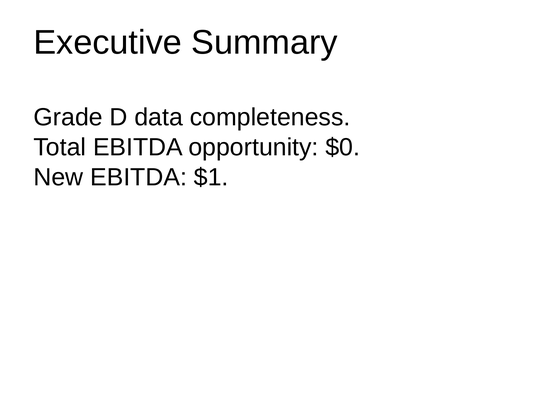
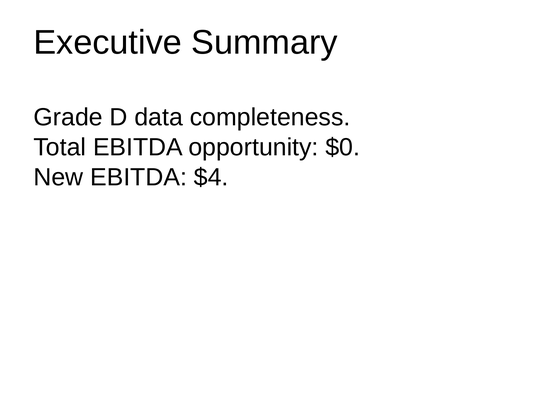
$1: $1 -> $4 (211, 177)
